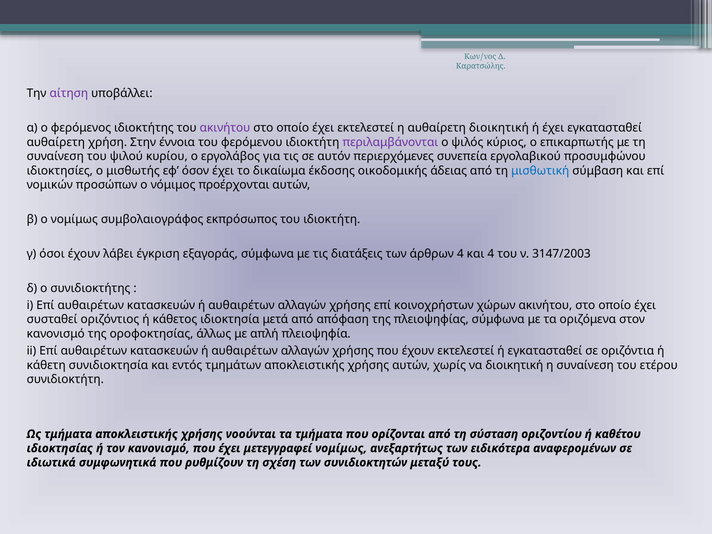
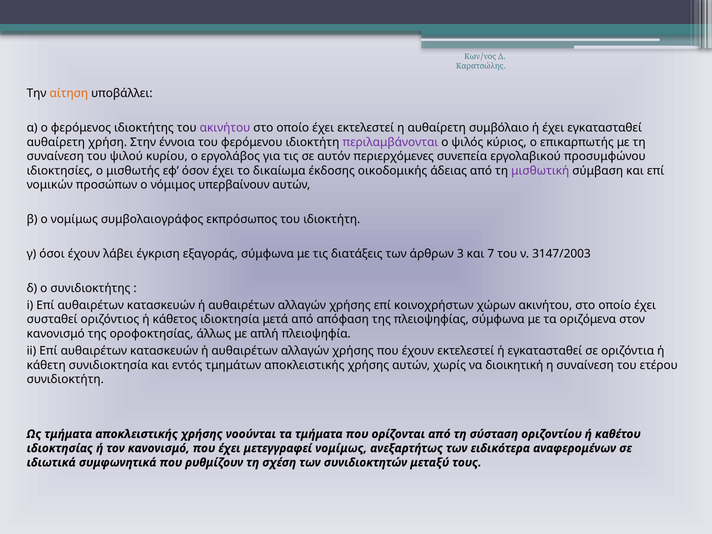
αίτηση colour: purple -> orange (69, 93)
αυθαίρετη διοικητική: διοικητική -> συμβόλαιο (499, 128)
μισθωτική colour: blue -> purple (540, 171)
προέρχονται: προέρχονται -> υπερβαίνουν (234, 185)
άρθρων 4: 4 -> 3 (460, 254)
και 4: 4 -> 7 (491, 254)
